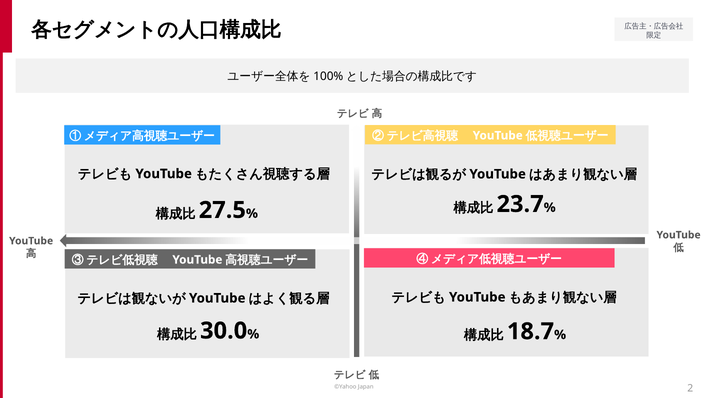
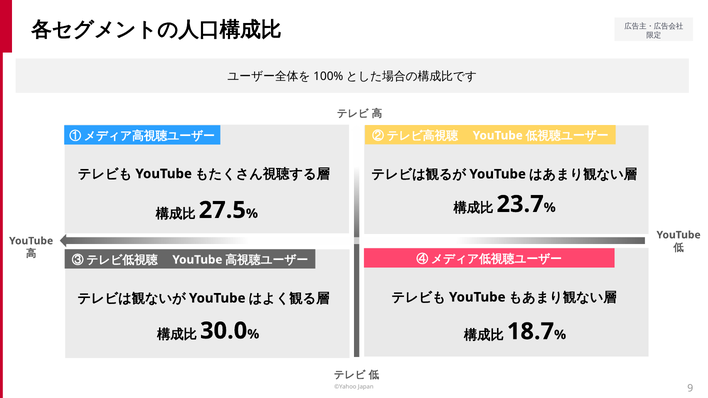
2: 2 -> 9 (690, 388)
